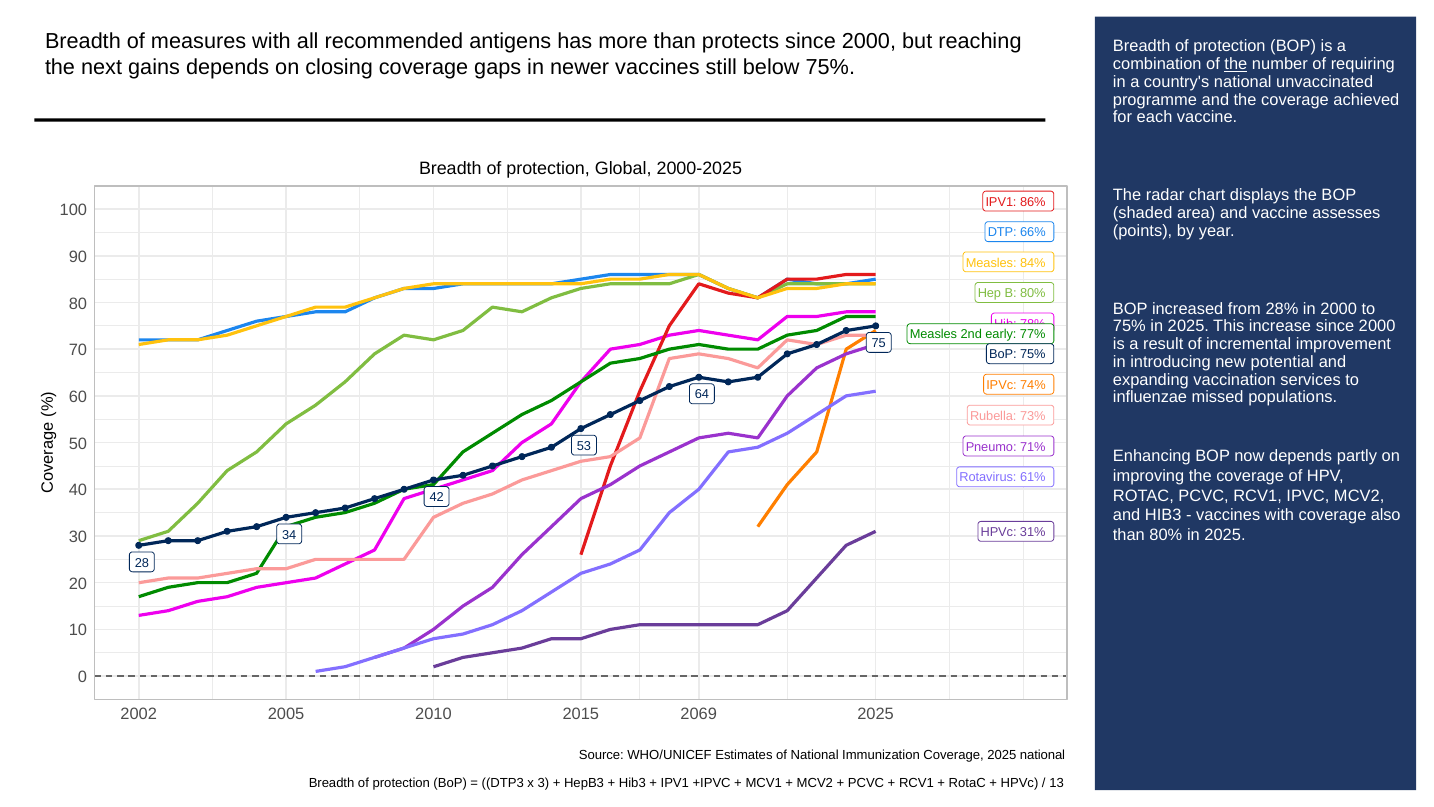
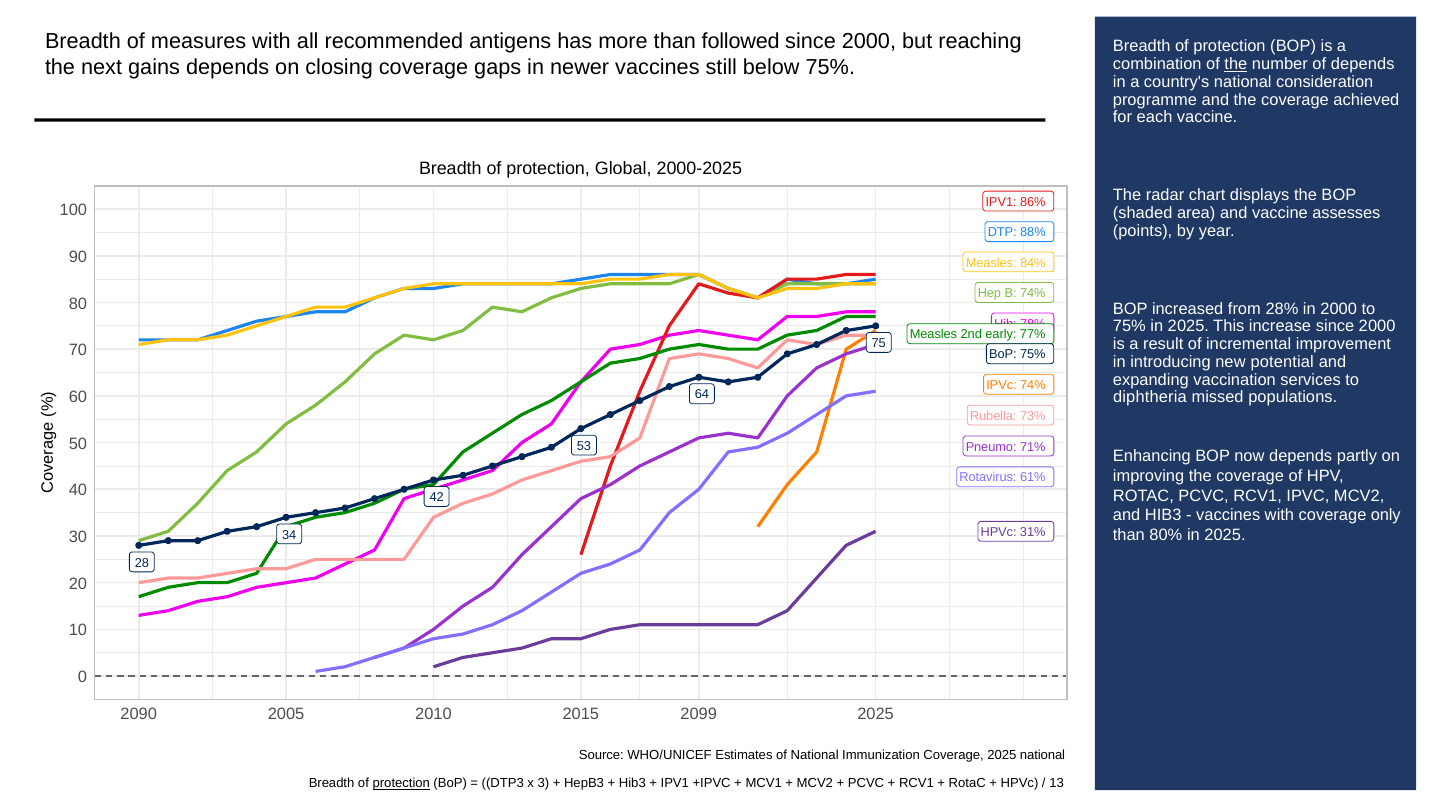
protects: protects -> followed (741, 41)
of requiring: requiring -> depends (1363, 64)
unvaccinated: unvaccinated -> consideration (1325, 82)
66%: 66% -> 88% (1033, 232)
B 80%: 80% -> 74% (1033, 293)
influenzae: influenzae -> diphtheria (1150, 397)
also: also -> only (1386, 515)
2002: 2002 -> 2090 (139, 714)
2069: 2069 -> 2099 (699, 714)
protection underline: none -> present (401, 783)
